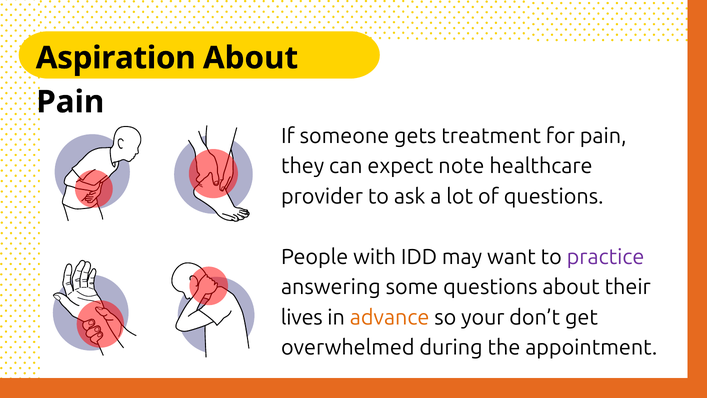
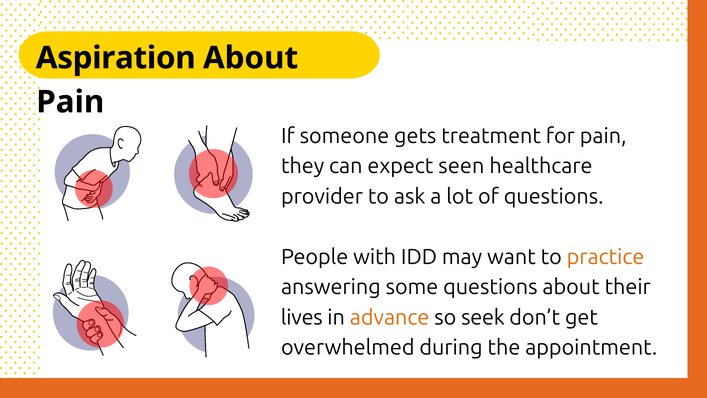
note: note -> seen (461, 166)
practice colour: purple -> orange (606, 257)
your: your -> seek (483, 317)
